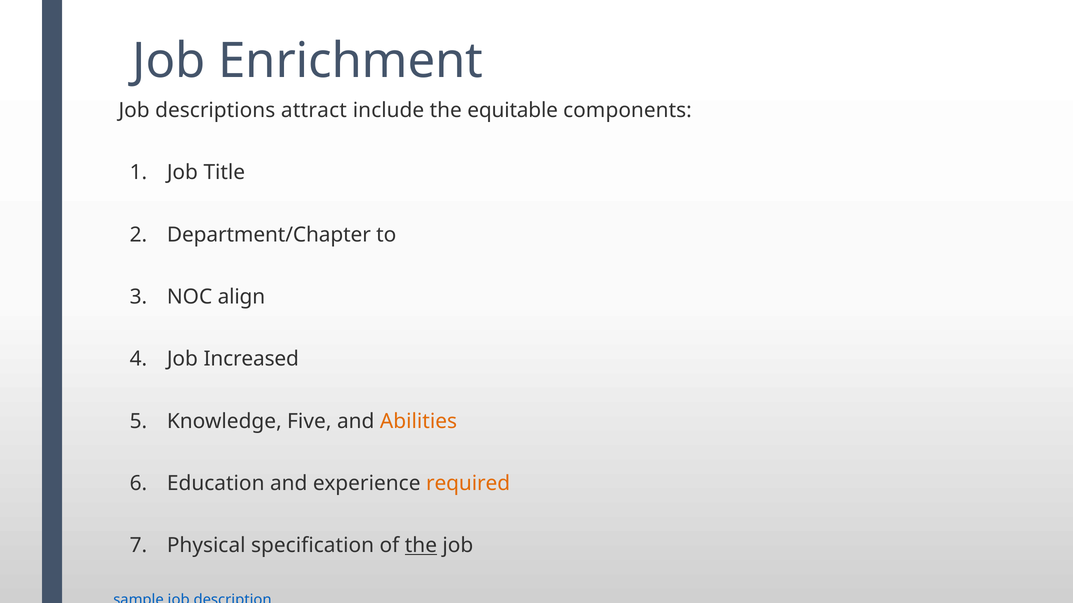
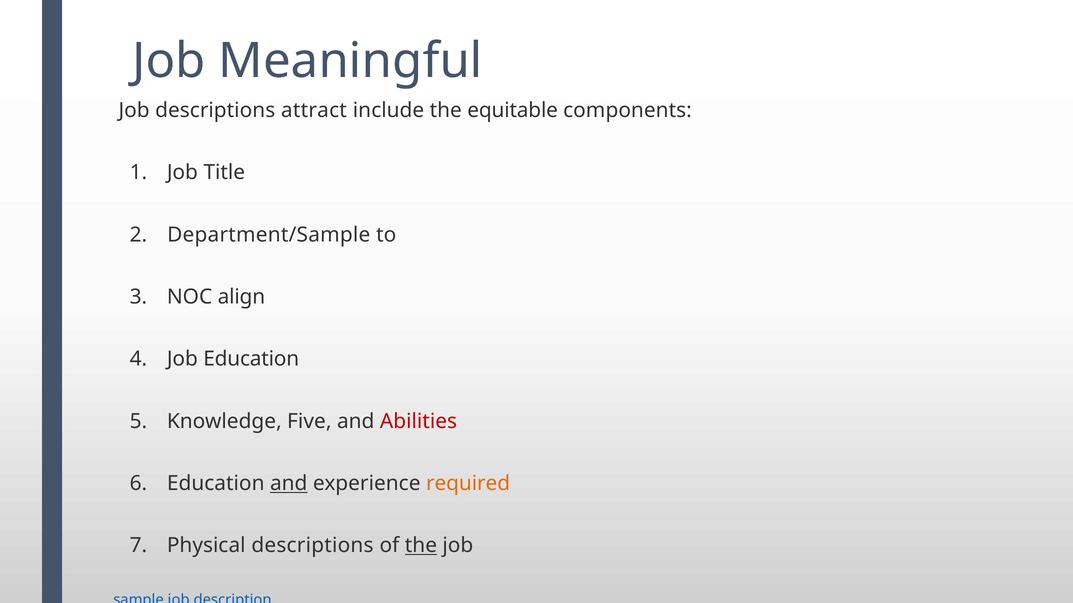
Enrichment: Enrichment -> Meaningful (351, 61)
Department/Chapter: Department/Chapter -> Department/Sample (269, 235)
Job Increased: Increased -> Education (251, 359)
Abilities colour: orange -> red (419, 422)
and underline: none -> present (289, 484)
Physical specification: specification -> descriptions (312, 546)
